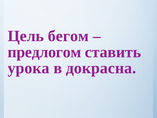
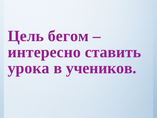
предлогом: предлогом -> интересно (44, 52)
докрасна: докрасна -> учеников (101, 68)
